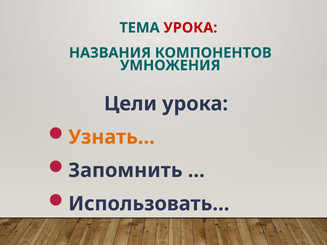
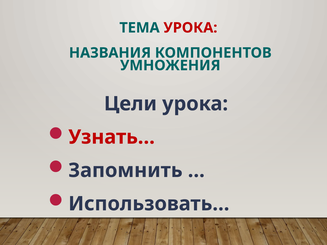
Узнать… colour: orange -> red (112, 137)
